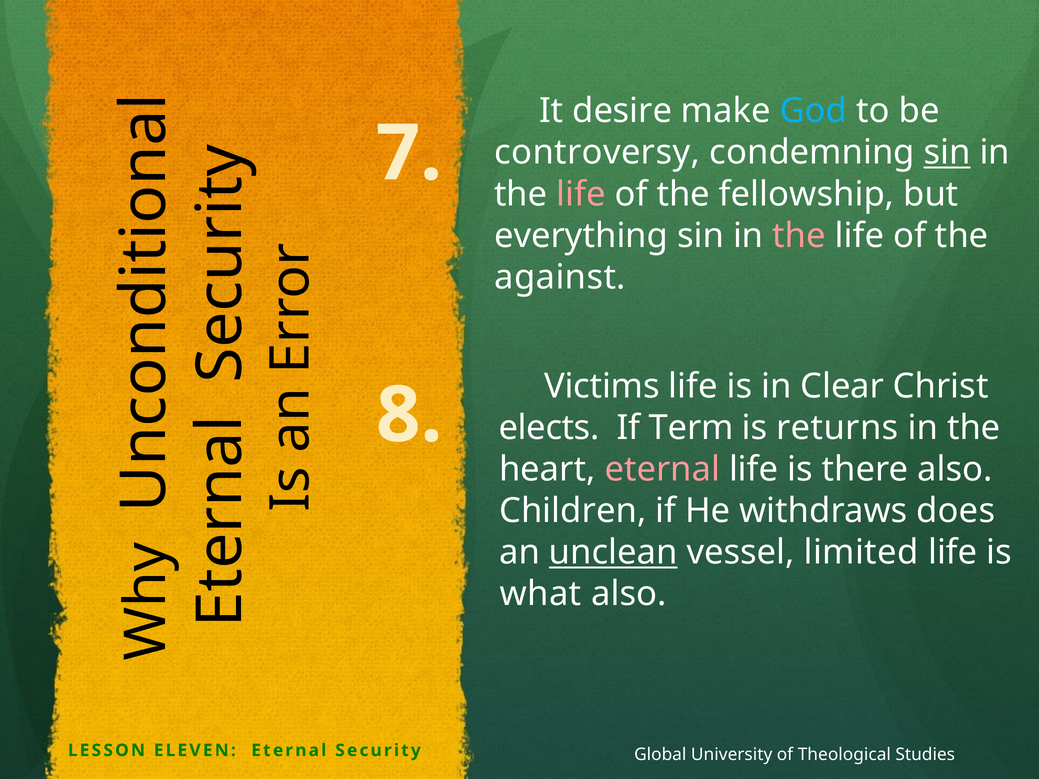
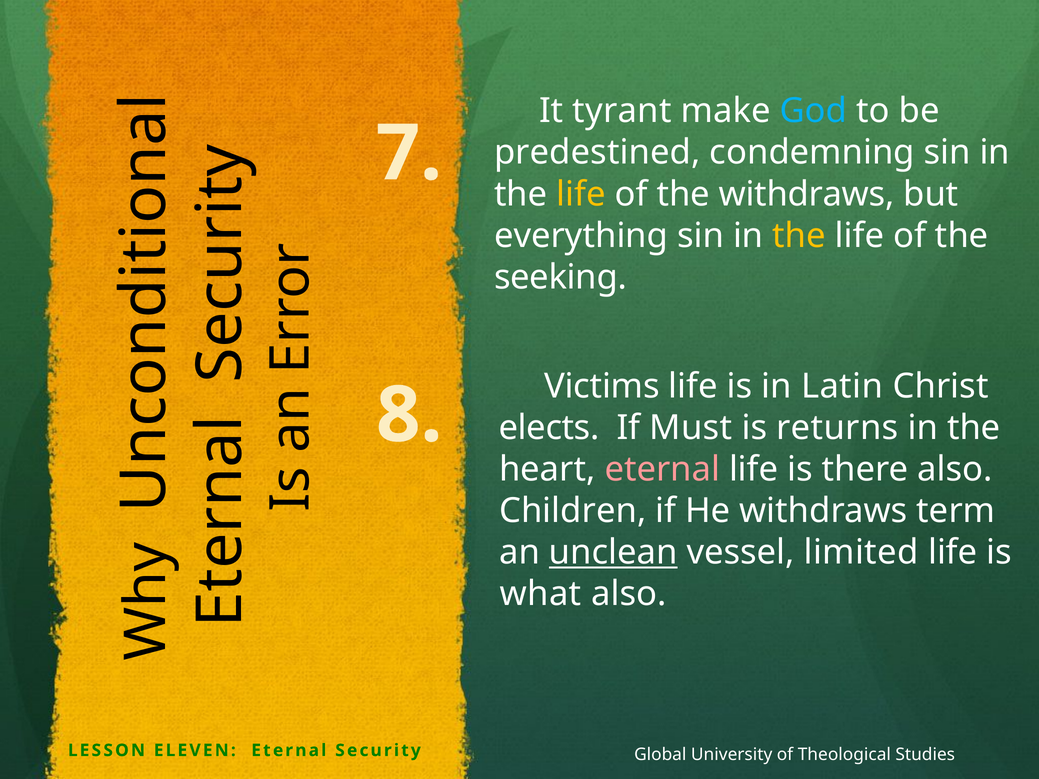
desire: desire -> tyrant (622, 111)
controversy: controversy -> predestined (597, 153)
sin underline: present -> none (947, 153)
life colour: pink -> yellow (581, 194)
the fellowship: fellowship -> withdraws (807, 194)
the colour: pink -> yellow (799, 236)
against: against -> seeking (560, 277)
Clear: Clear -> Latin (842, 386)
Term: Term -> Must (691, 428)
does: does -> term (956, 511)
